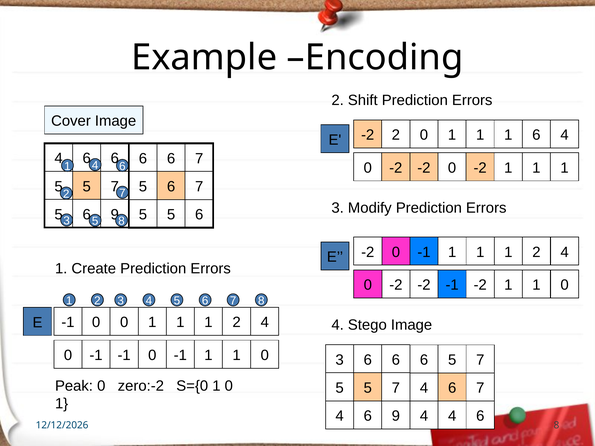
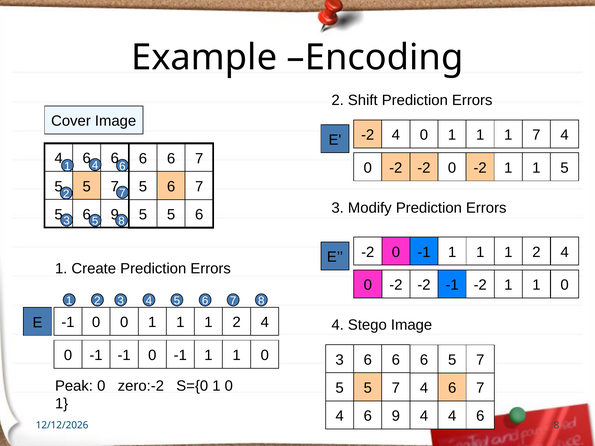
-2 2: 2 -> 4 (396, 135)
1 6: 6 -> 7 (536, 135)
-2 1 1 1: 1 -> 5 (565, 168)
